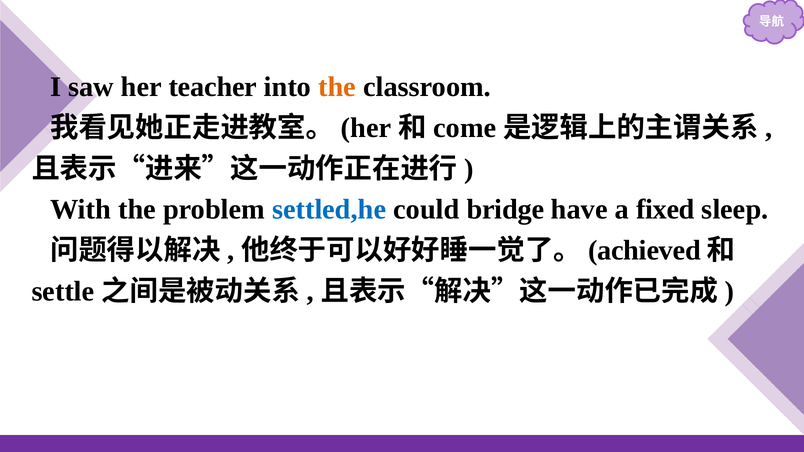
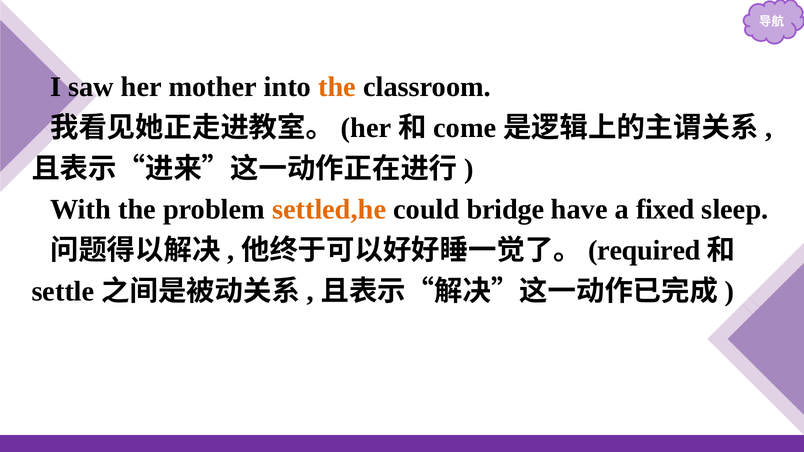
teacher: teacher -> mother (213, 87)
settled,he colour: blue -> orange (329, 210)
achieved: achieved -> required (644, 251)
